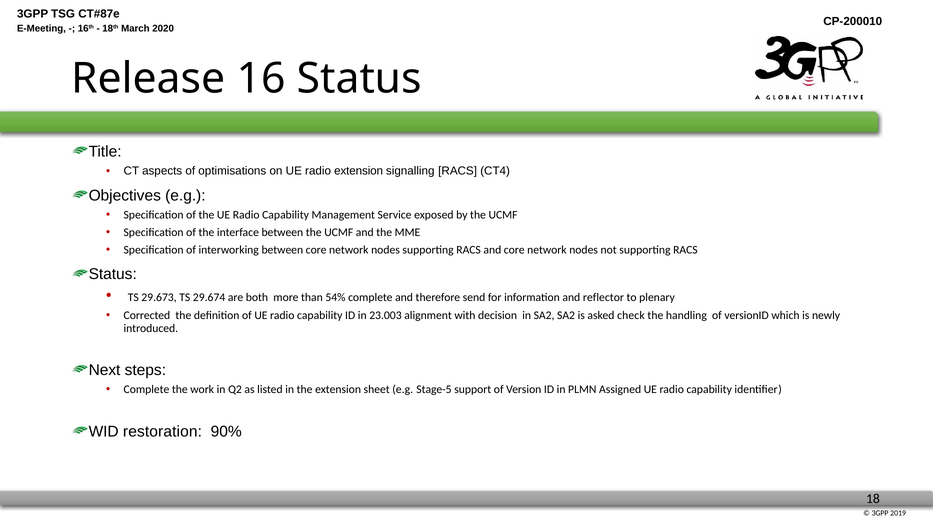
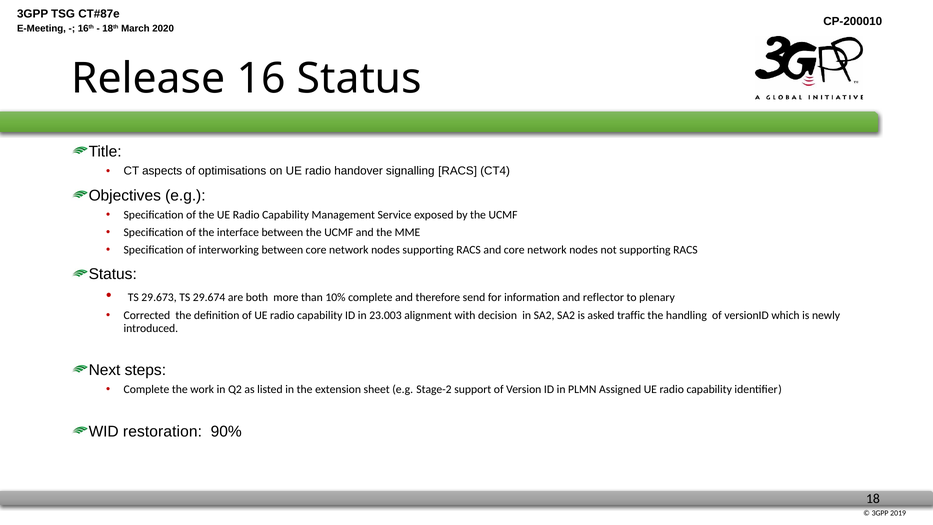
radio extension: extension -> handover (359, 171)
54%: 54% -> 10% (336, 297)
check: check -> traffic (631, 315)
Stage-5: Stage-5 -> Stage-2 (434, 389)
